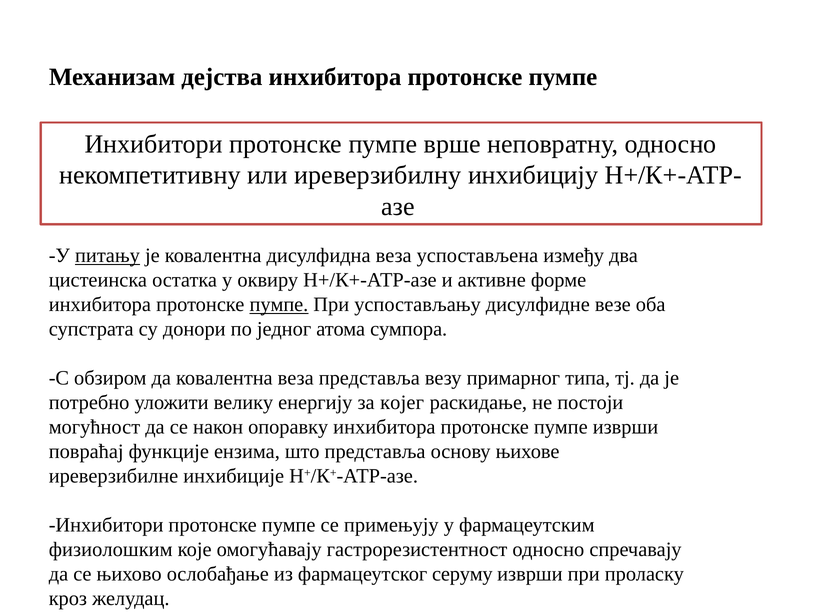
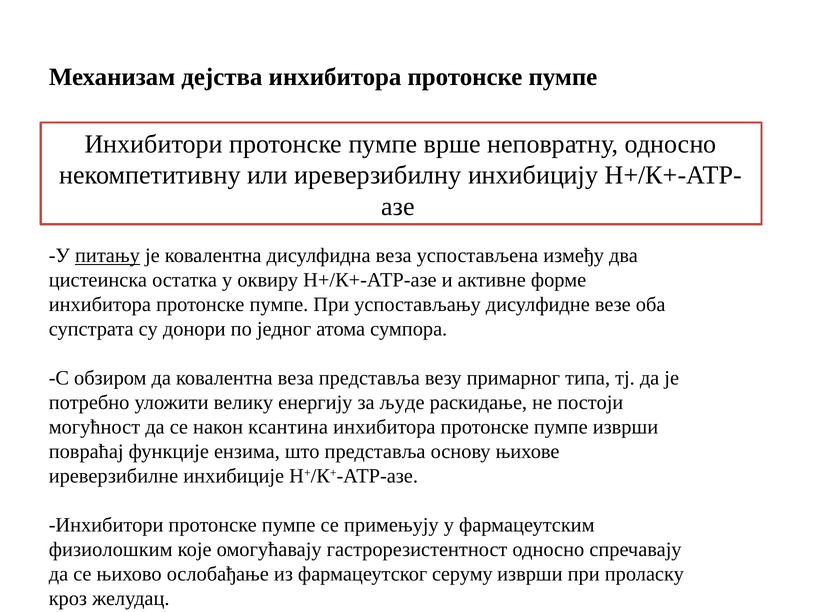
пумпе underline: present -> none (279, 305)
којег: којег -> људе (402, 403)
опоравку: опоравку -> ксантина (288, 427)
